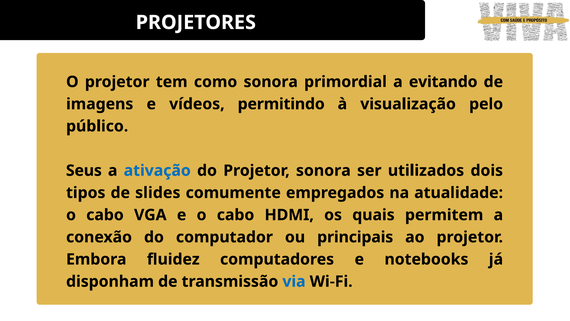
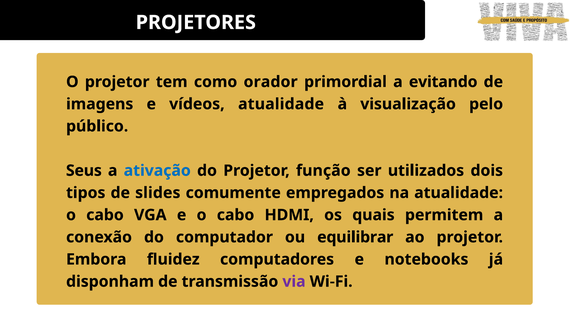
como sonora: sonora -> orador (271, 82)
vídeos permitindo: permitindo -> atualidade (281, 104)
Projetor sonora: sonora -> função (323, 170)
principais: principais -> equilibrar (355, 237)
via colour: blue -> purple (294, 281)
